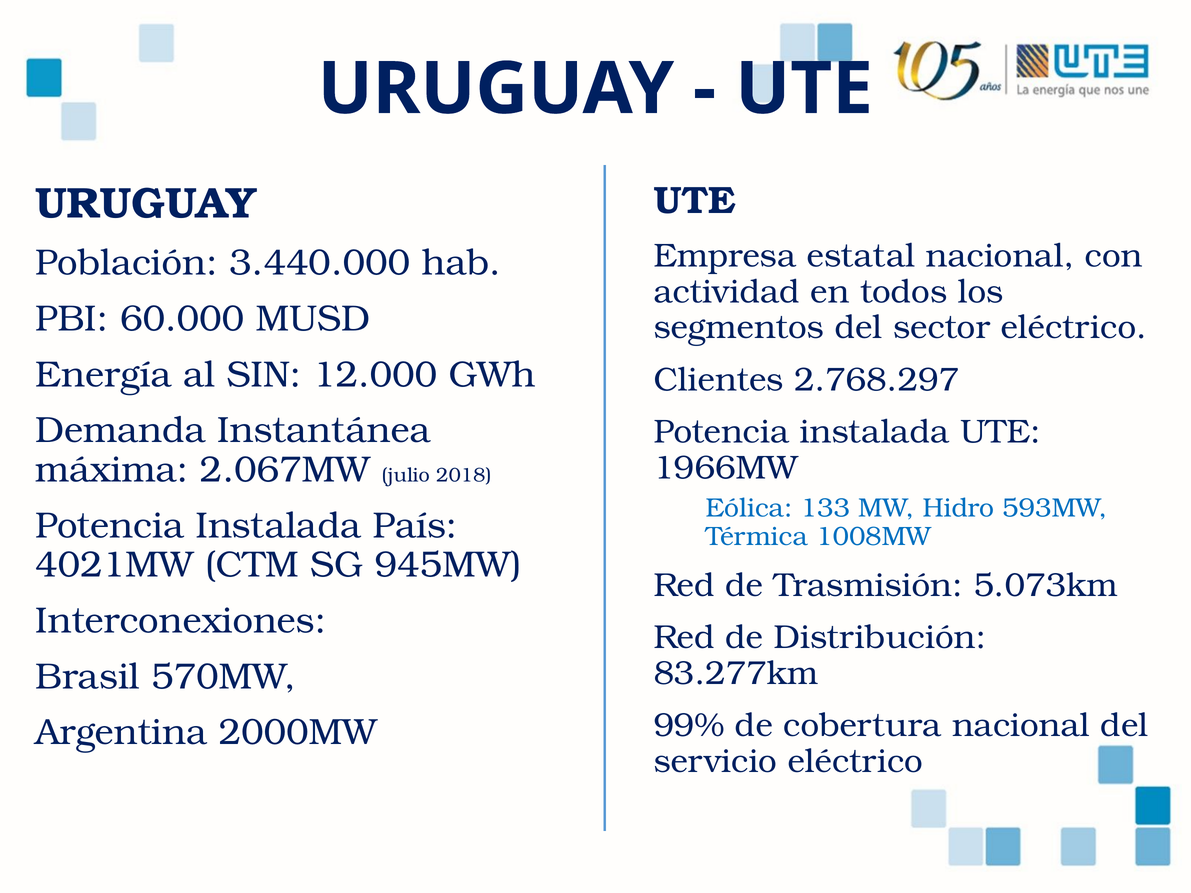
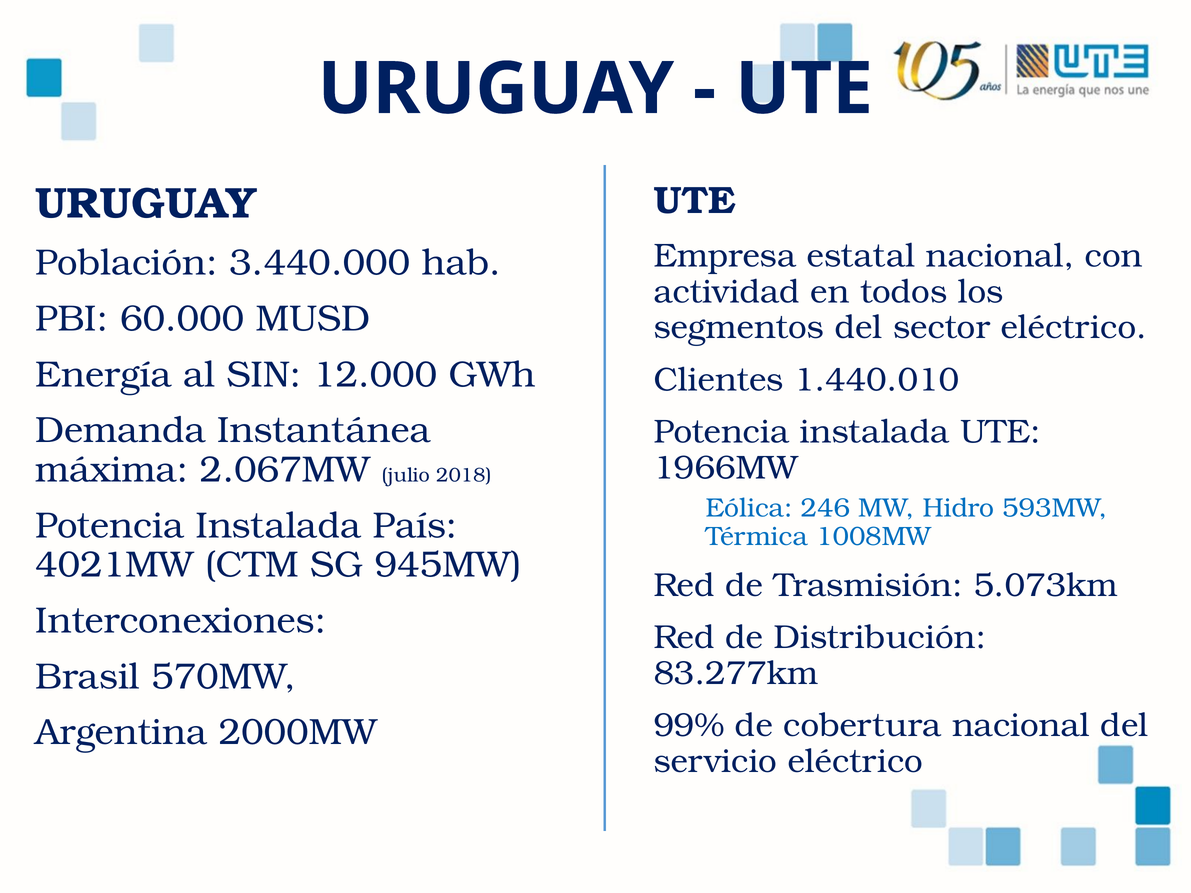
2.768.297: 2.768.297 -> 1.440.010 (877, 380)
133: 133 -> 246 (825, 508)
